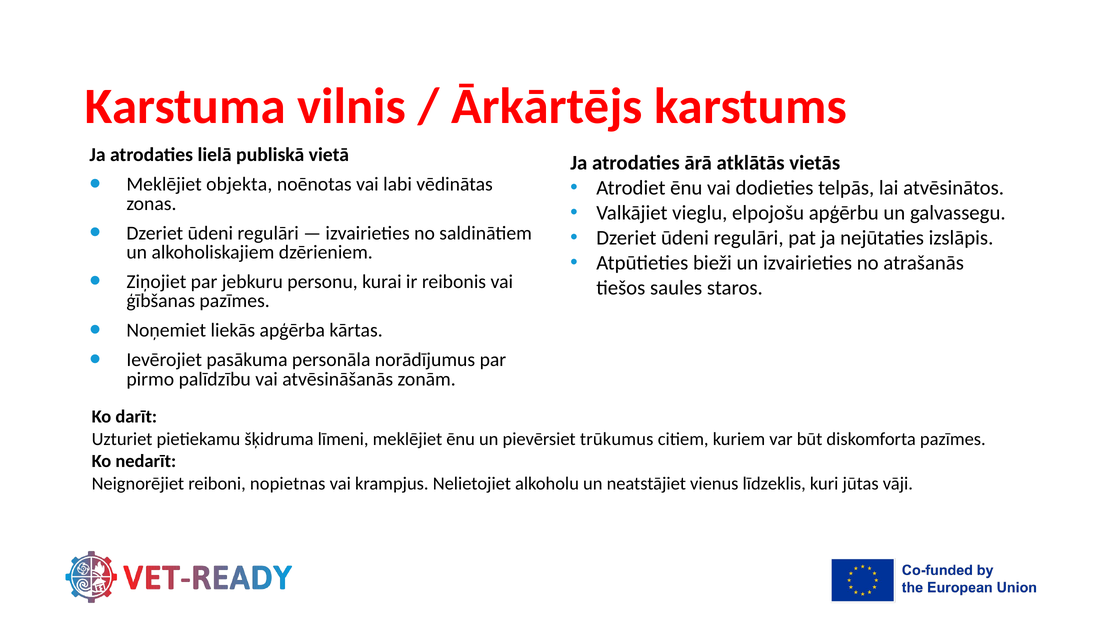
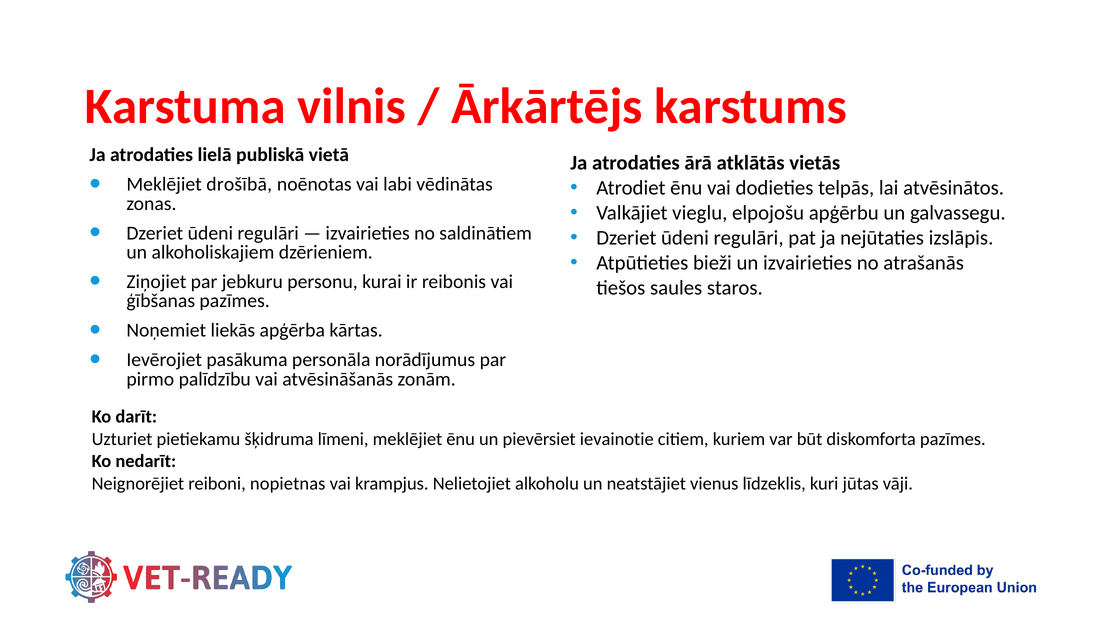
objekta: objekta -> drošībā (239, 184)
trūkumus: trūkumus -> ievainotie (617, 439)
